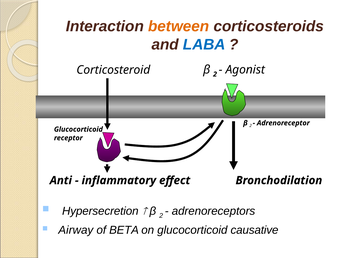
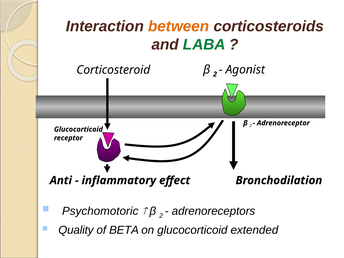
LABA colour: blue -> green (204, 45)
Hypersecretion: Hypersecretion -> Psychomotoric (100, 211)
Airway: Airway -> Quality (76, 230)
causative: causative -> extended (254, 230)
